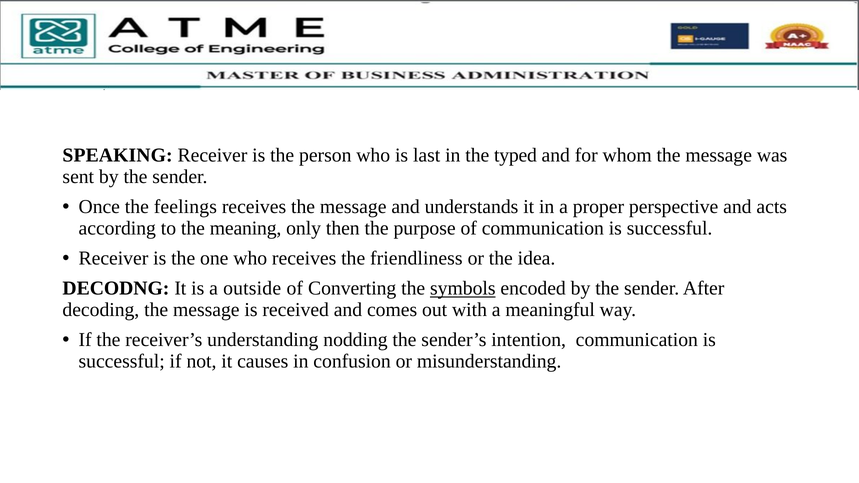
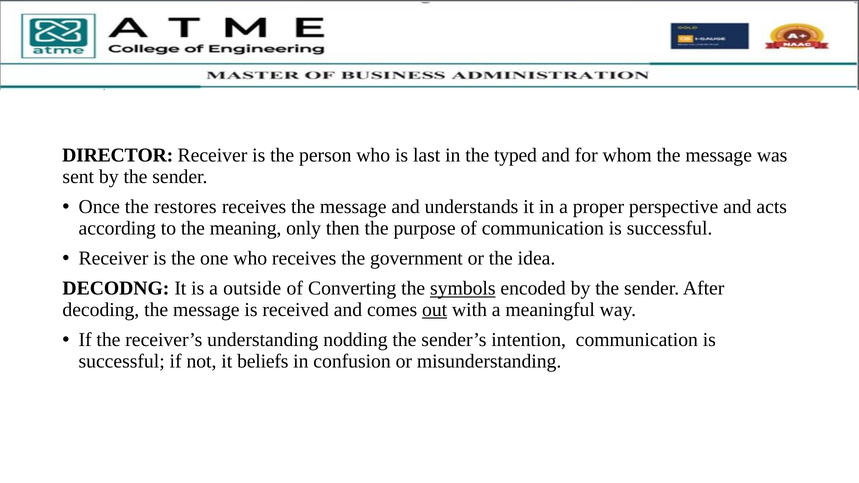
SPEAKING: SPEAKING -> DIRECTOR (118, 156)
feelings: feelings -> restores (185, 207)
friendliness: friendliness -> government (416, 258)
out underline: none -> present (435, 310)
causes: causes -> beliefs (263, 361)
